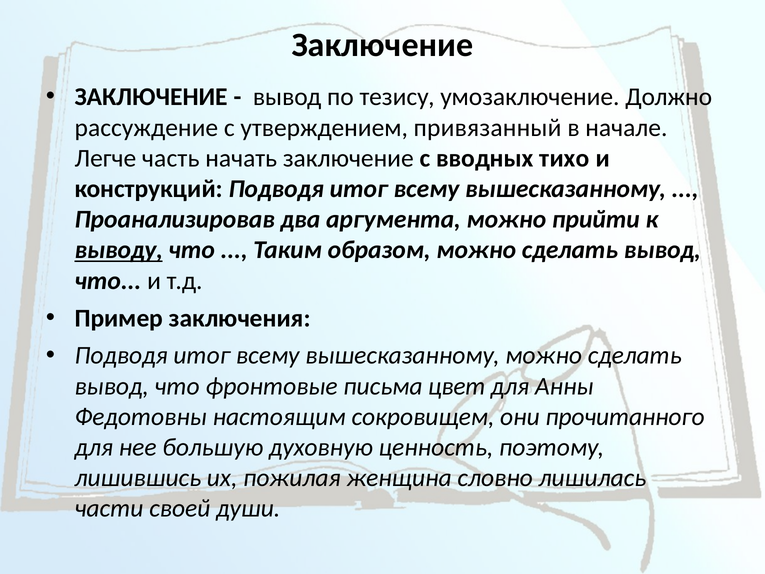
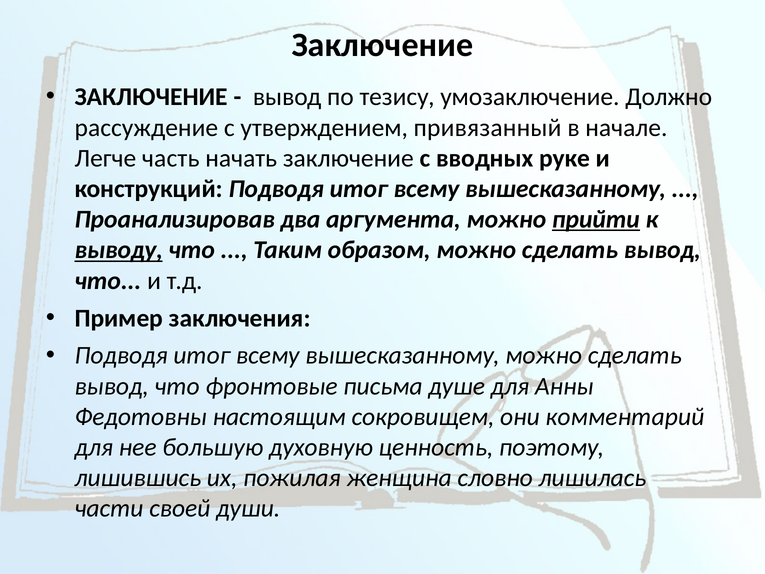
тихо: тихо -> руке (565, 158)
прийти underline: none -> present (596, 219)
цвет: цвет -> душе (457, 386)
прочитанного: прочитанного -> комментарий (625, 417)
